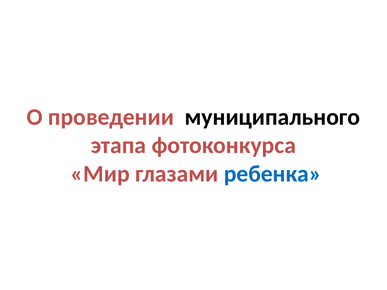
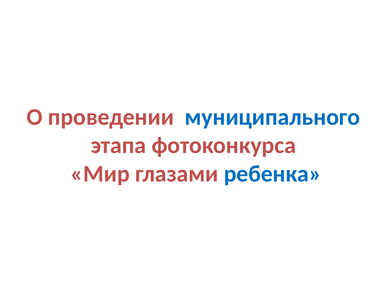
муниципального colour: black -> blue (272, 117)
